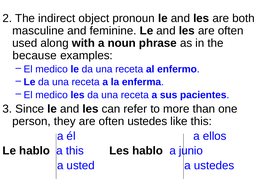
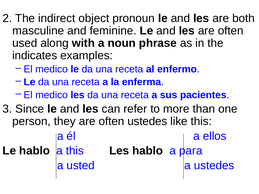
because: because -> indicates (35, 56)
junio: junio -> para (191, 151)
